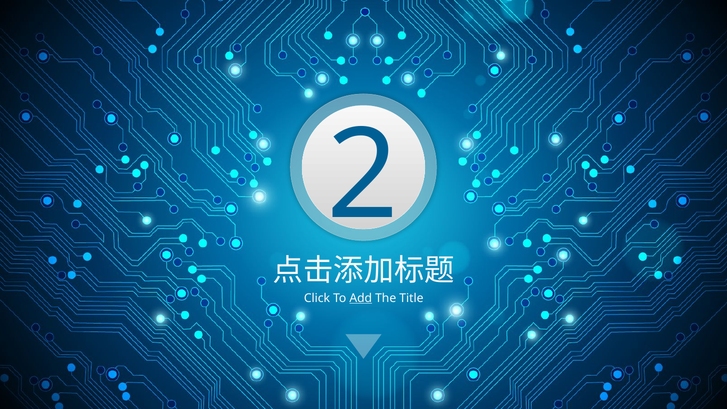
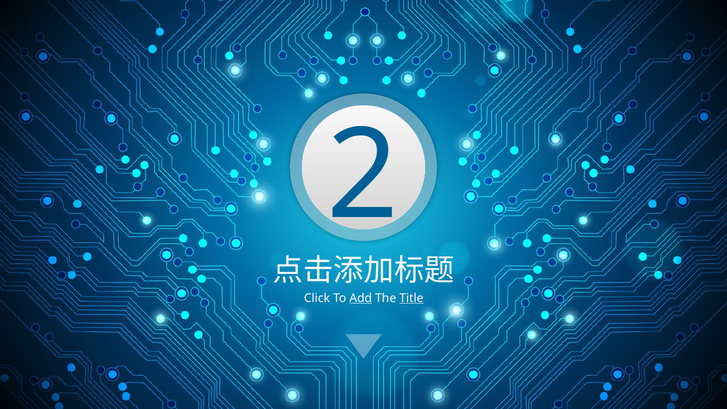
Title underline: none -> present (411, 298)
